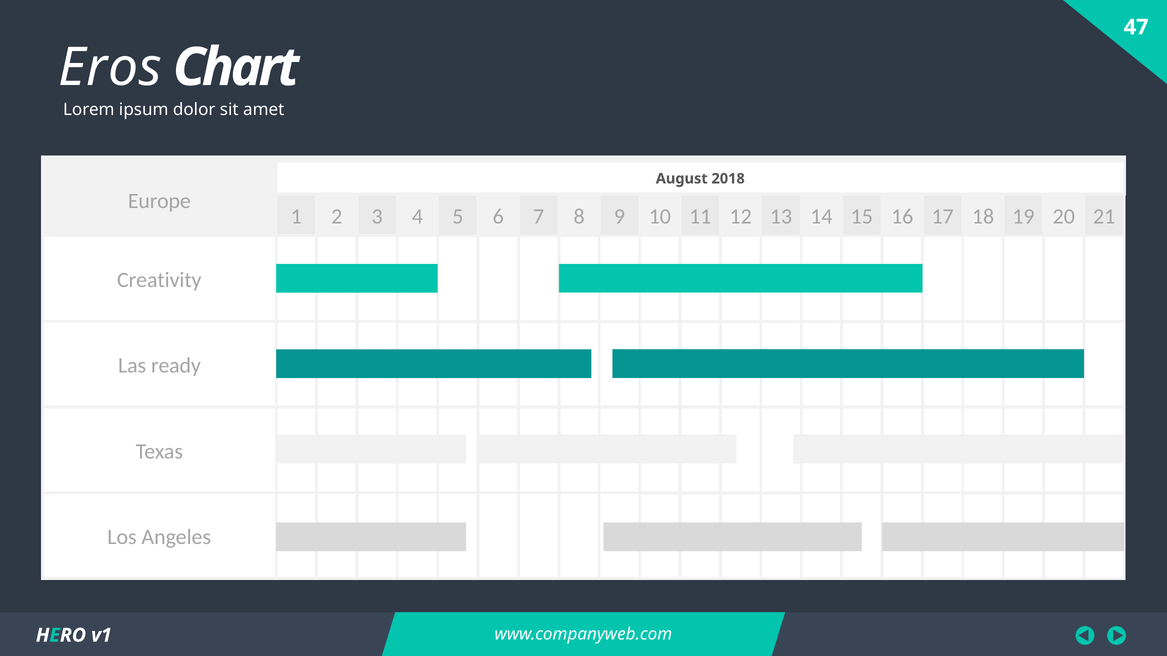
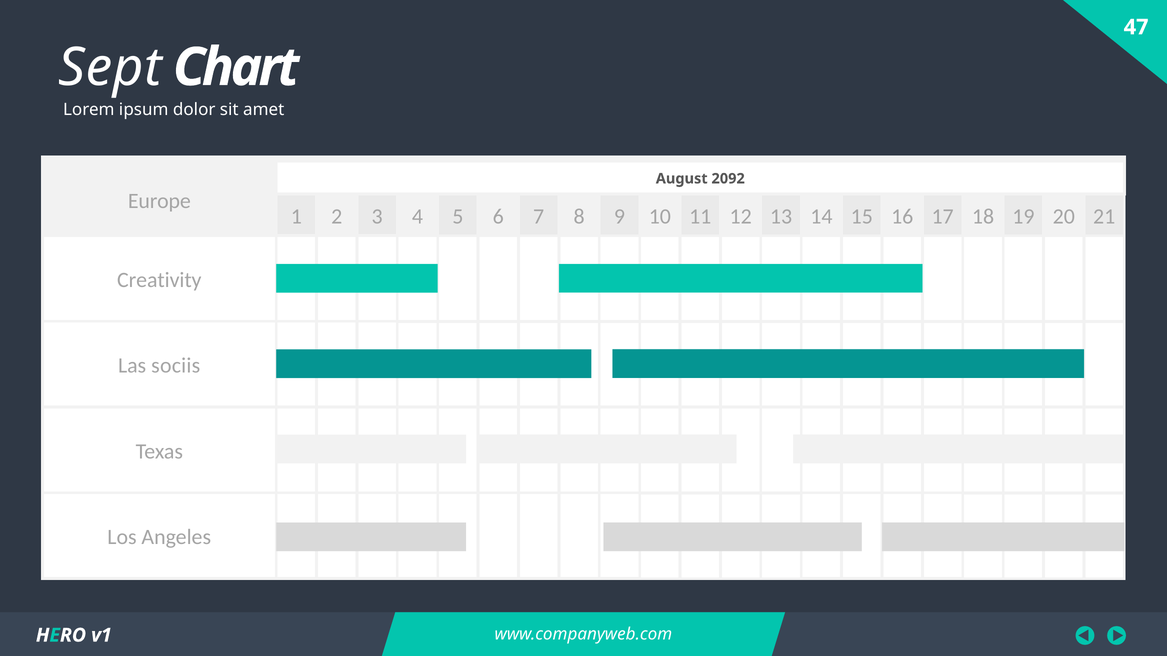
Eros: Eros -> Sept (110, 68)
2018: 2018 -> 2092 (728, 179)
ready: ready -> sociis (176, 366)
